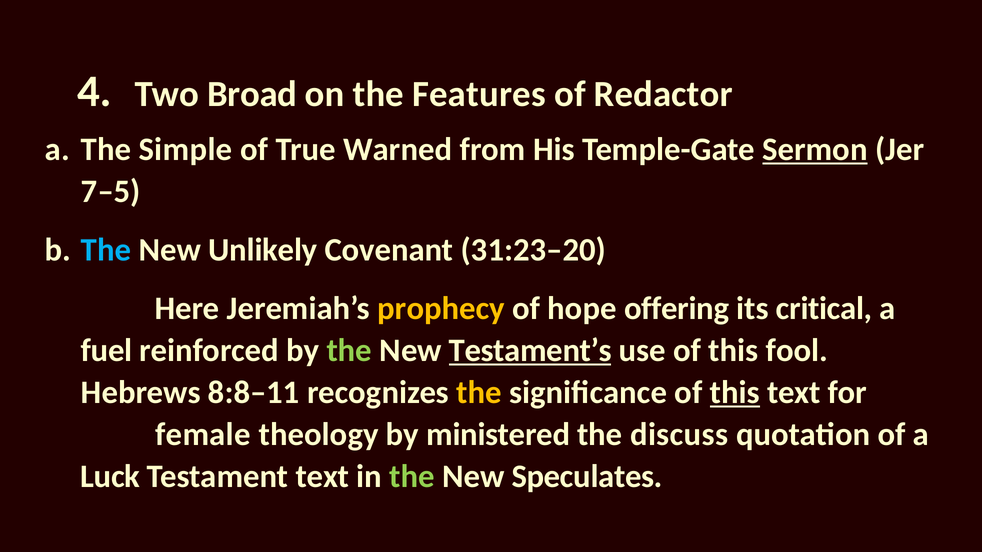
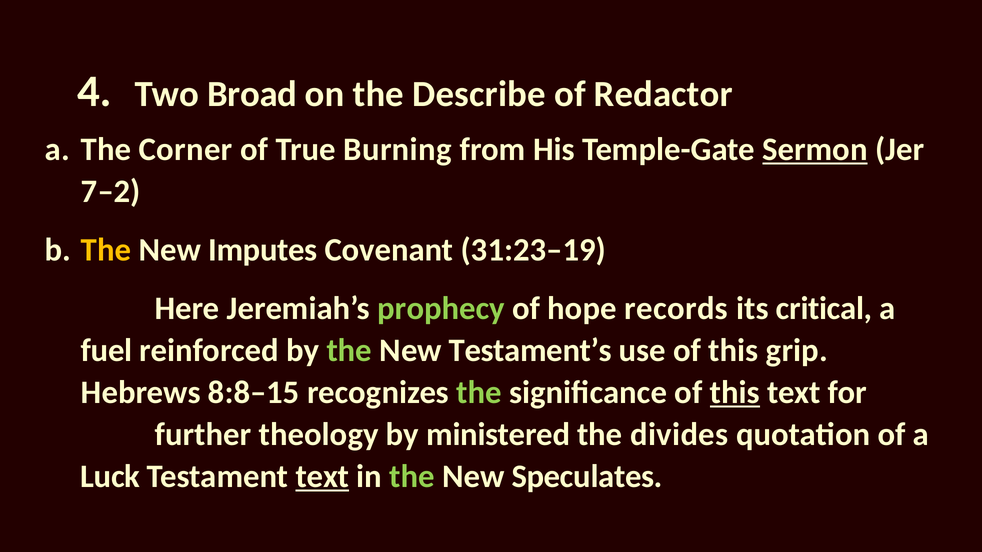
Features: Features -> Describe (479, 94)
Simple: Simple -> Corner (186, 150)
Warned: Warned -> Burning (398, 150)
7–5: 7–5 -> 7–2 (111, 192)
The colour: light blue -> yellow (106, 250)
Unlikely: Unlikely -> Imputes (263, 250)
31:23–20: 31:23–20 -> 31:23–19 (533, 250)
prophecy colour: yellow -> light green (441, 309)
offering: offering -> records (676, 309)
Testament’s underline: present -> none (530, 351)
fool: fool -> grip (797, 351)
8:8–11: 8:8–11 -> 8:8–15 (254, 393)
the colour: yellow -> light green (479, 393)
female: female -> further (203, 435)
discuss: discuss -> divides (679, 435)
text underline: none -> present (322, 477)
